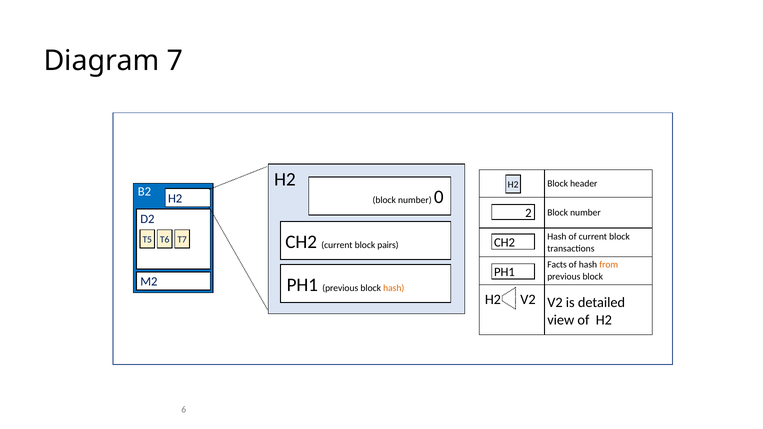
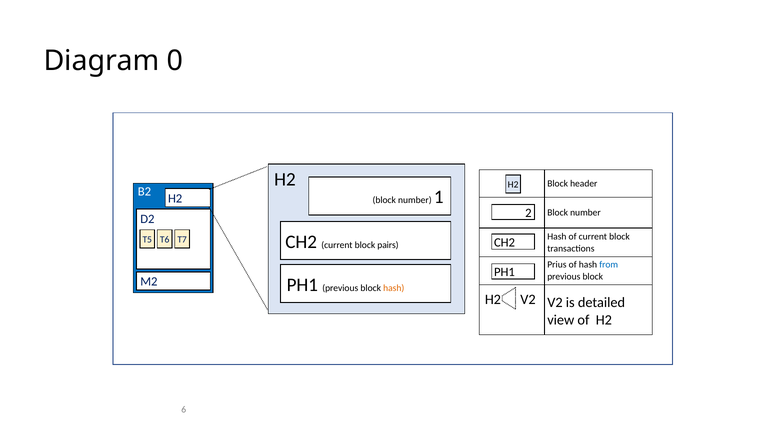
7: 7 -> 0 (175, 61)
0: 0 -> 1 (439, 197)
Facts: Facts -> Prius (557, 265)
from colour: orange -> blue (609, 265)
